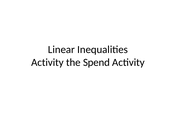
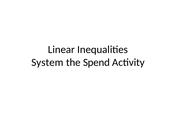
Activity: Activity -> System (47, 62)
